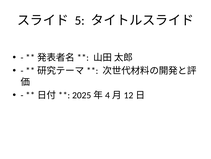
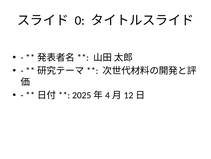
5: 5 -> 0 (80, 20)
